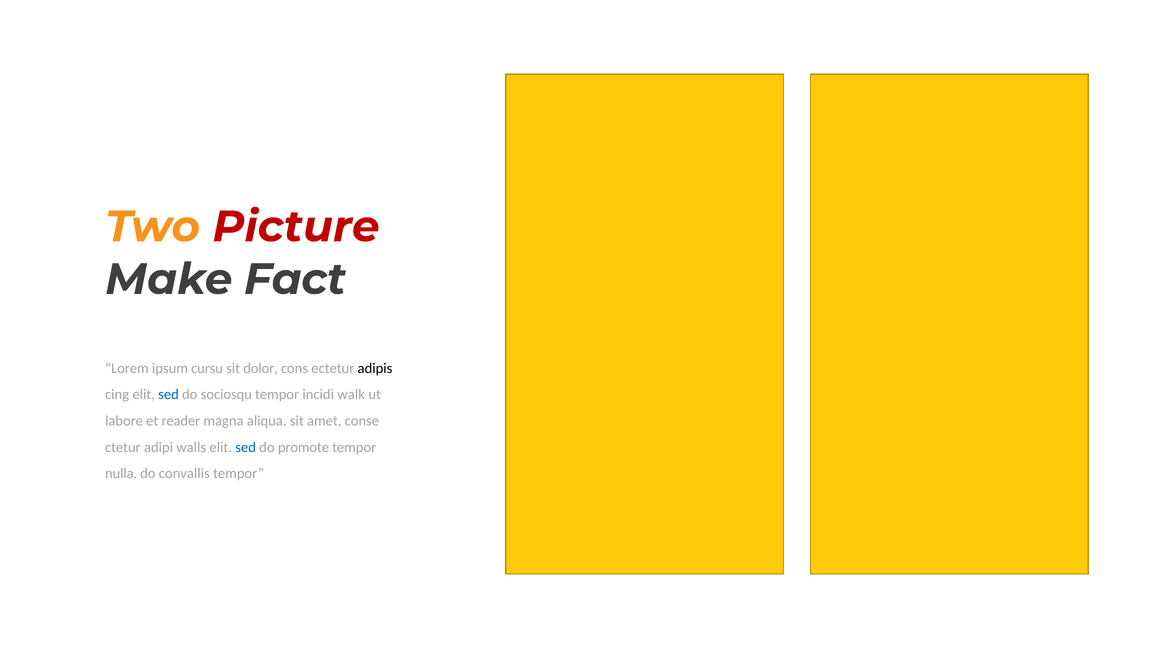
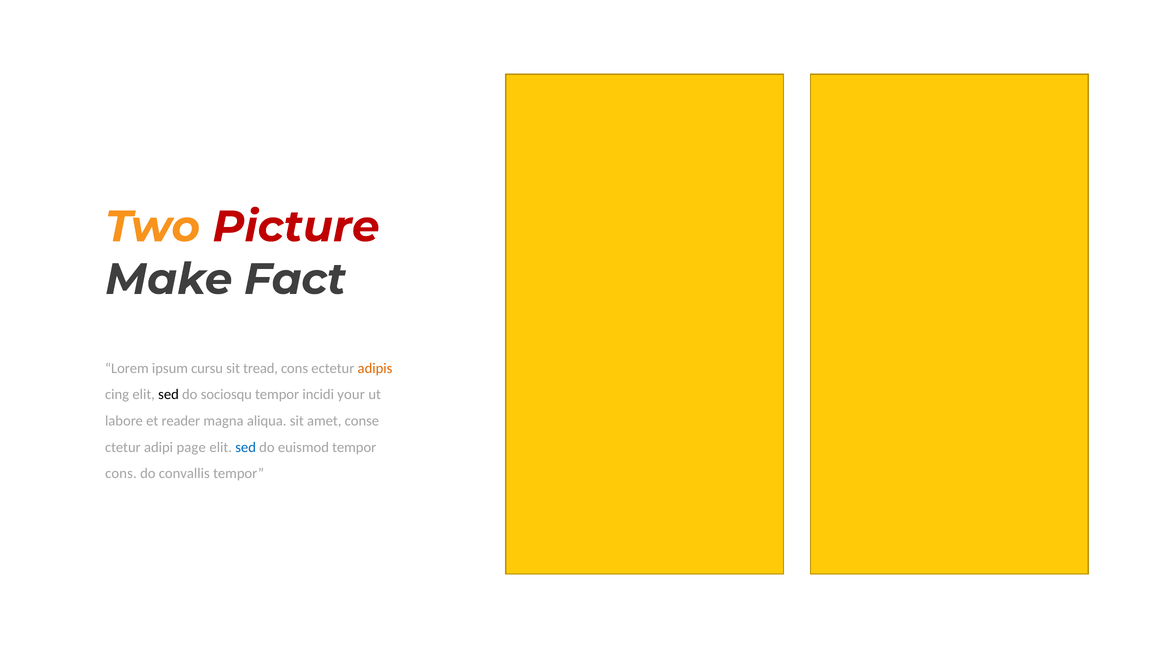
dolor: dolor -> tread (261, 368)
adipis colour: black -> orange (375, 368)
sed colour: blue -> black (169, 395)
walk: walk -> your (351, 395)
walls: walls -> page (191, 447)
promote: promote -> euismod (303, 447)
nulla: nulla -> cons (121, 474)
